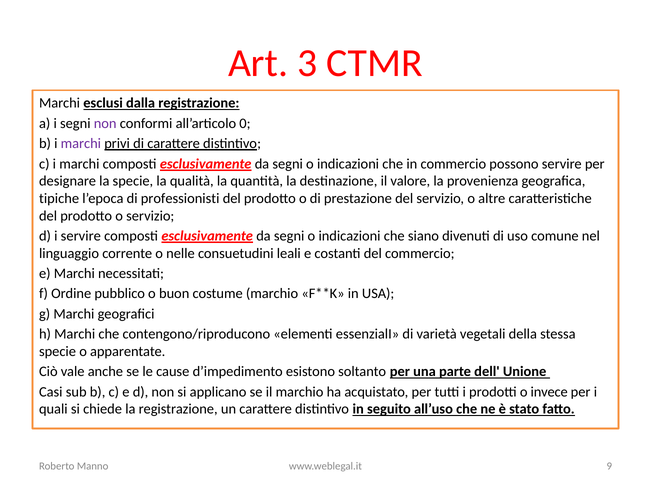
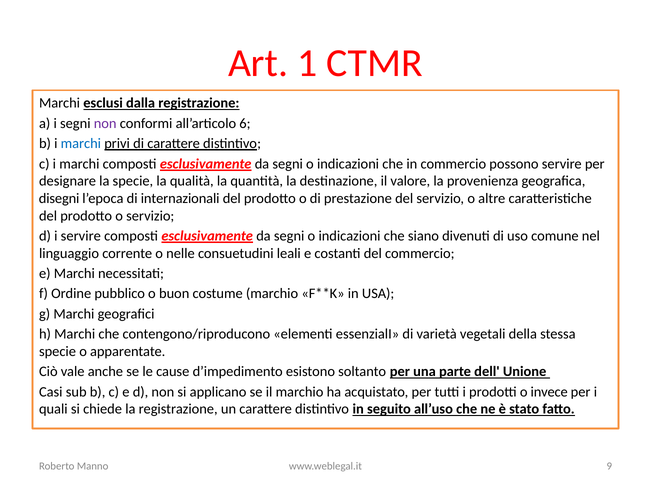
3: 3 -> 1 (307, 63)
0: 0 -> 6 (245, 123)
marchi colour: purple -> blue (81, 144)
tipiche: tipiche -> disegni (59, 199)
professionisti: professionisti -> internazionali (180, 199)
